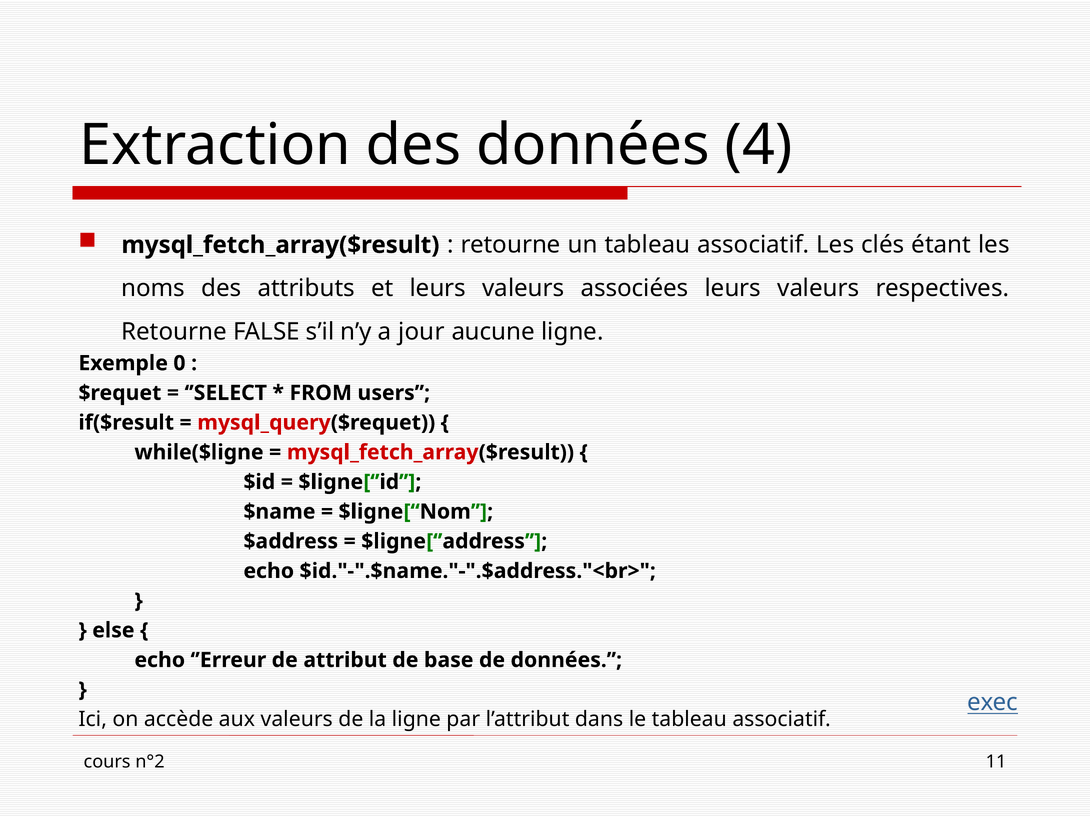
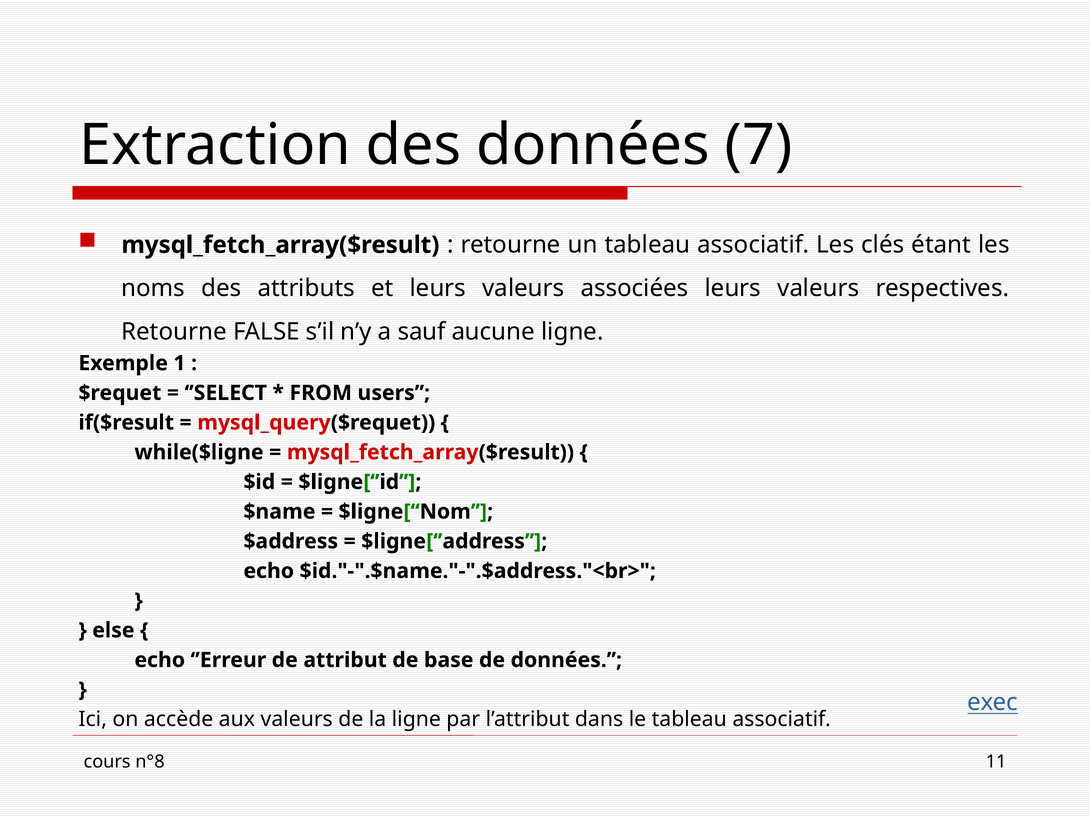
4: 4 -> 7 (759, 145)
jour: jour -> sauf (422, 332)
0: 0 -> 1 (179, 363)
n°2: n°2 -> n°8 (150, 762)
